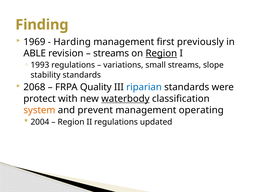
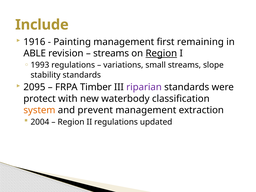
Finding: Finding -> Include (42, 25)
1969: 1969 -> 1916 (34, 42)
Harding: Harding -> Painting (72, 42)
previously: previously -> remaining (200, 42)
2068: 2068 -> 2095 (34, 87)
Quality: Quality -> Timber (96, 87)
riparian colour: blue -> purple (144, 87)
waterbody underline: present -> none (125, 99)
operating: operating -> extraction (201, 110)
